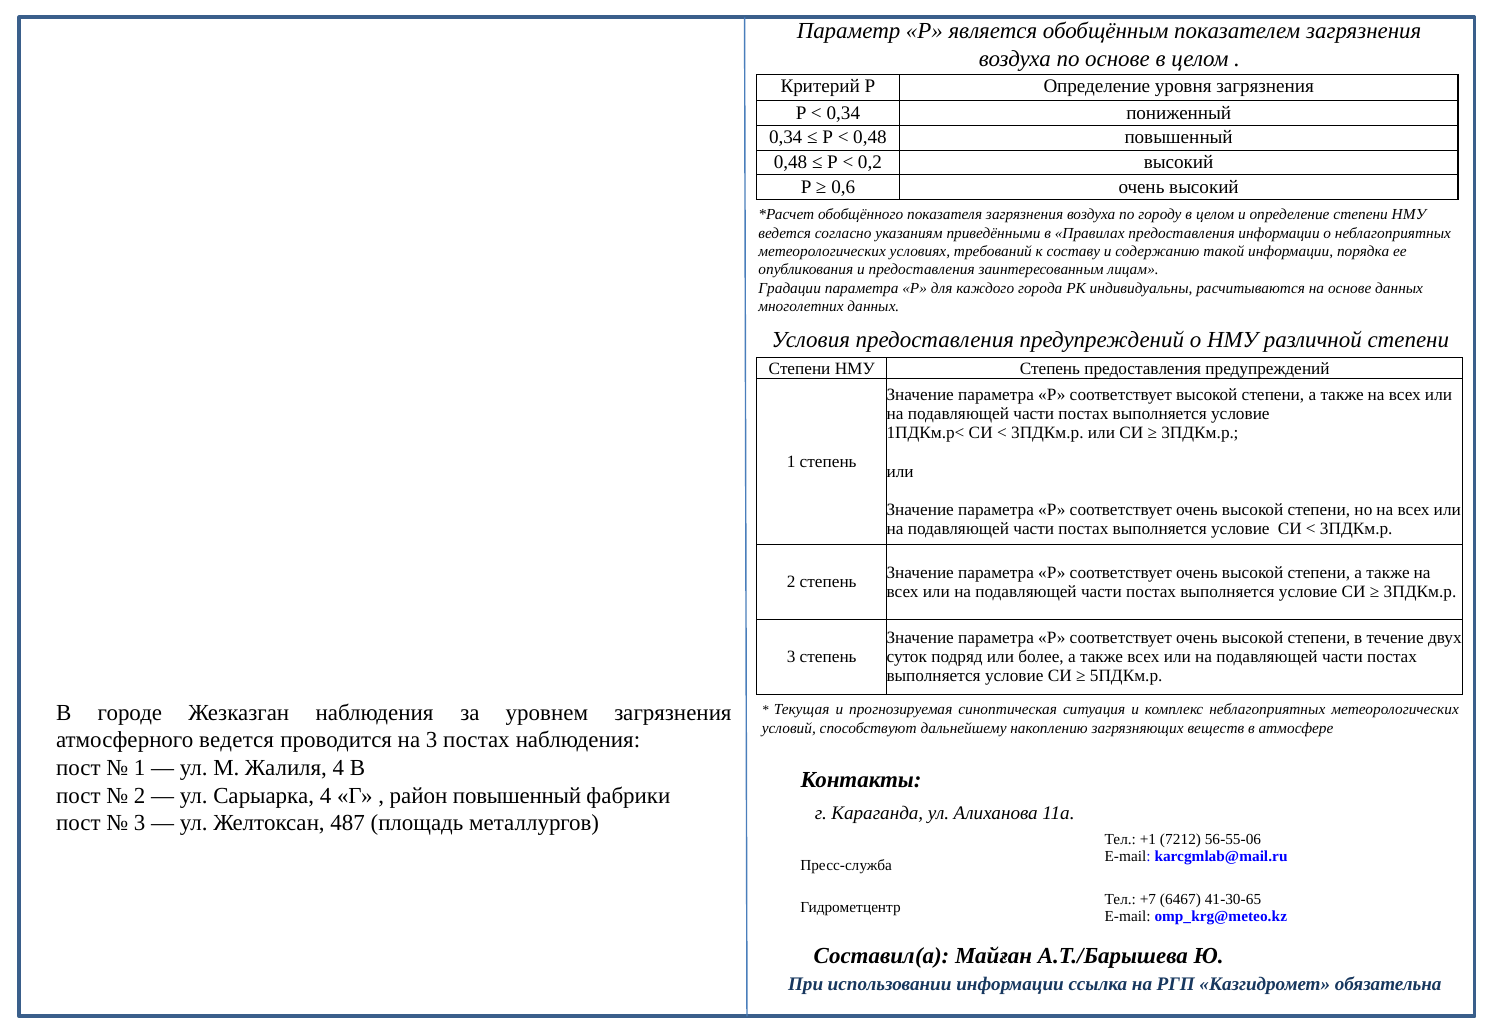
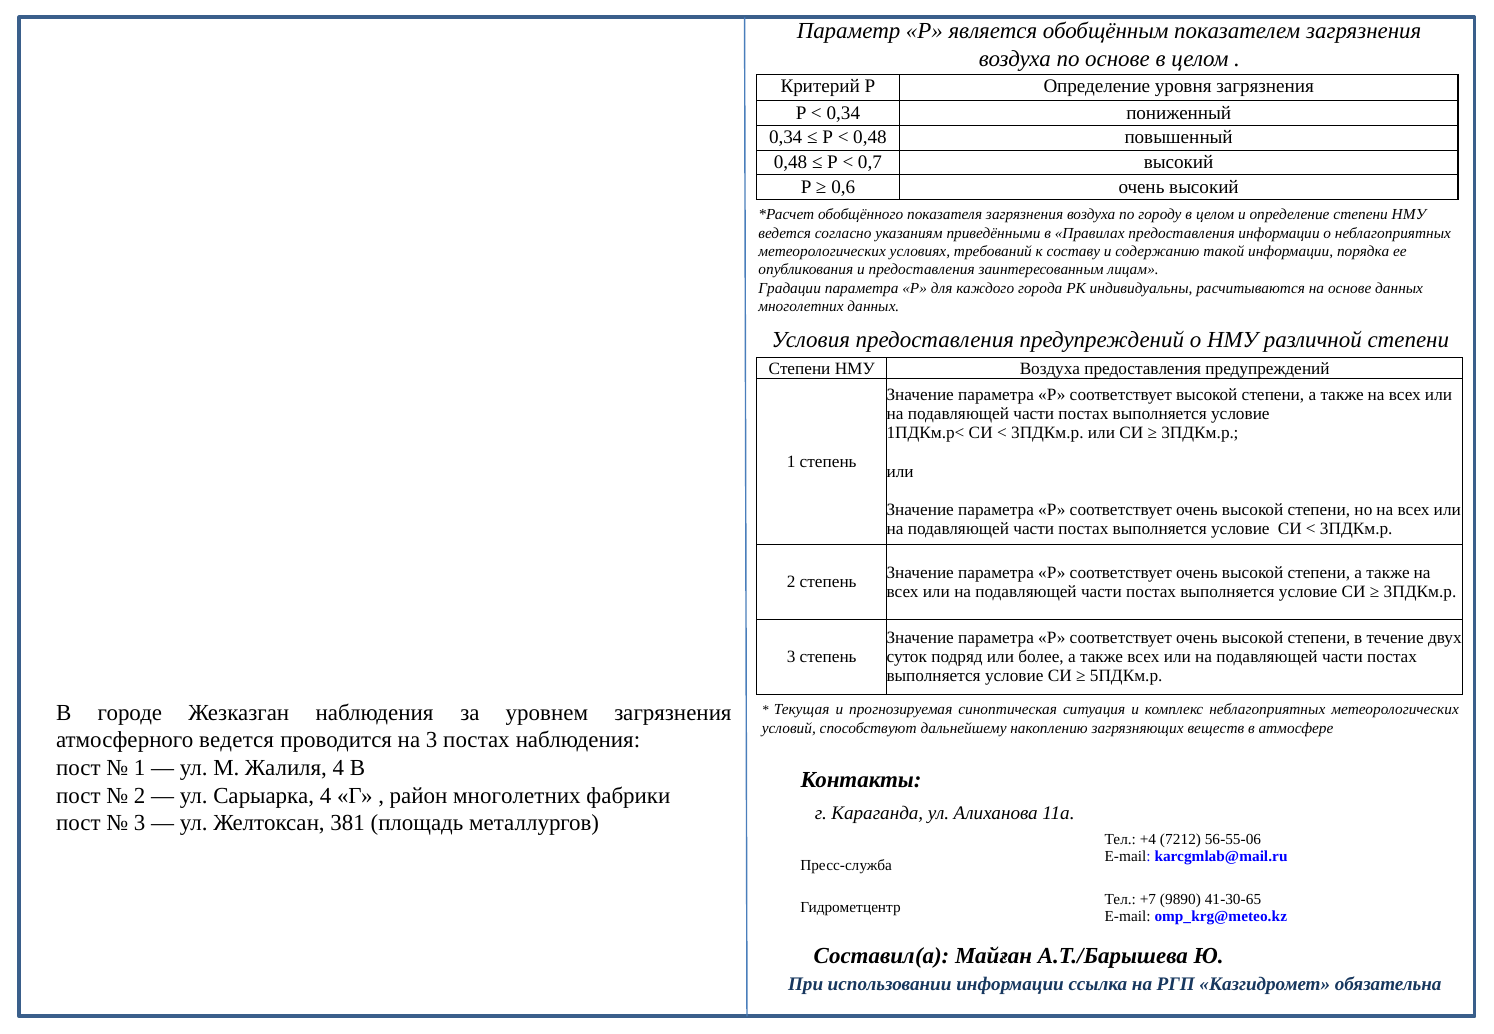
0,2: 0,2 -> 0,7 (870, 162)
НМУ Степень: Степень -> Воздуха (1050, 369)
район повышенный: повышенный -> многолетних (517, 796)
487: 487 -> 381 (348, 823)
+1: +1 -> +4 (1148, 840)
6467: 6467 -> 9890 (1180, 900)
